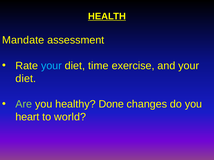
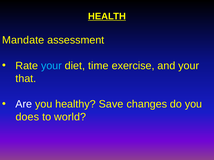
diet: diet -> that (26, 79)
Are colour: light green -> white (24, 104)
Done: Done -> Save (111, 104)
heart: heart -> does (27, 117)
